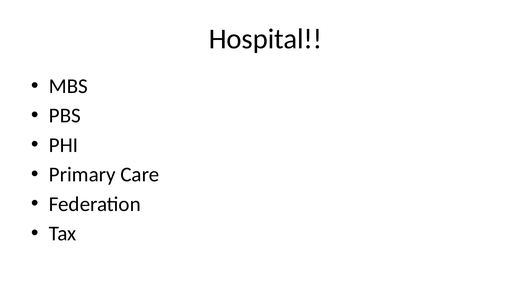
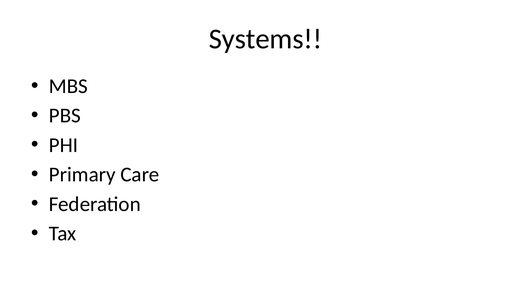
Hospital: Hospital -> Systems (265, 39)
